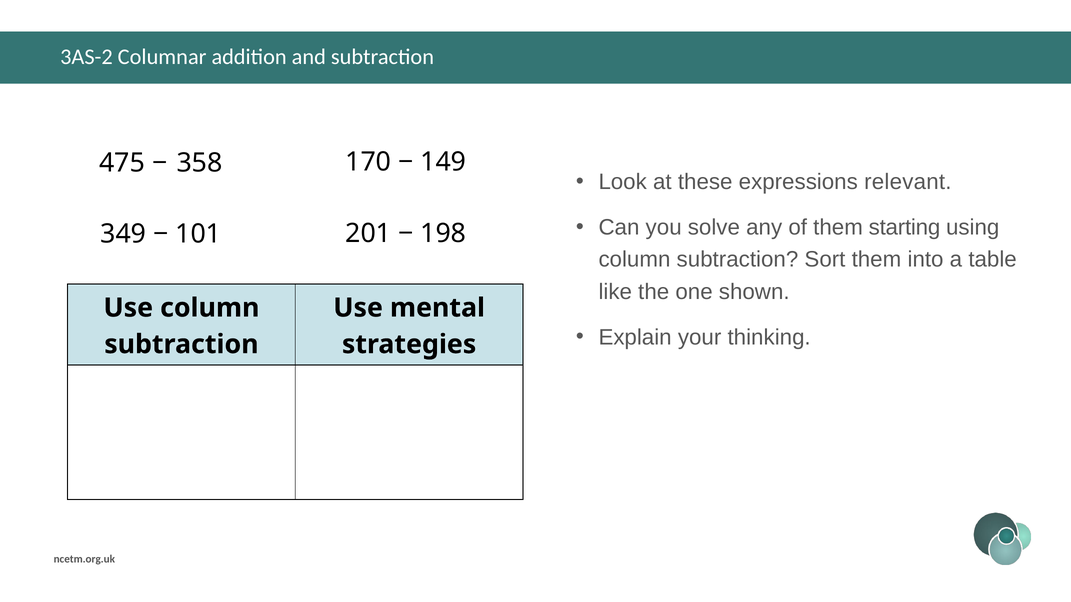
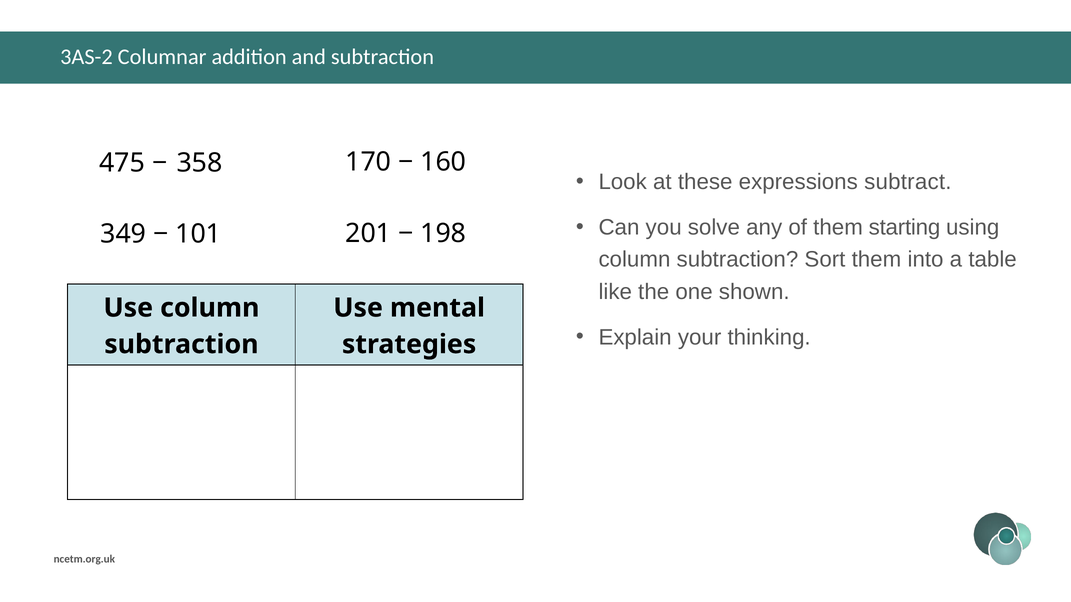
149: 149 -> 160 (443, 162)
relevant: relevant -> subtract (908, 182)
